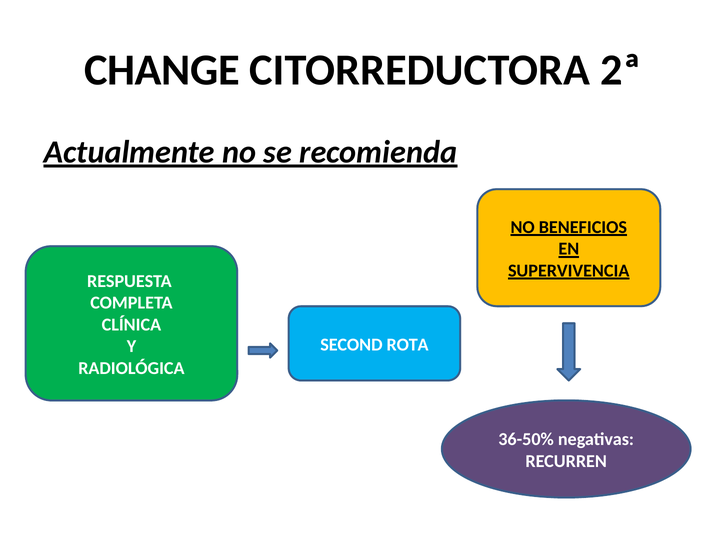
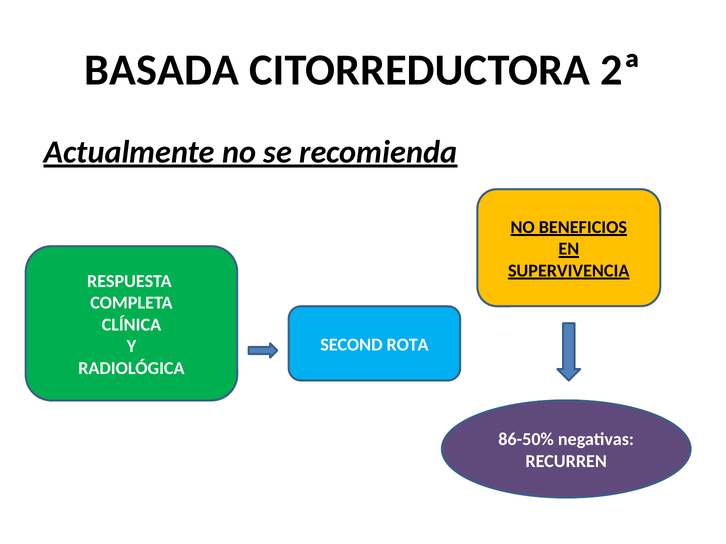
CHANGE: CHANGE -> BASADA (162, 70)
36-50%: 36-50% -> 86-50% (526, 440)
